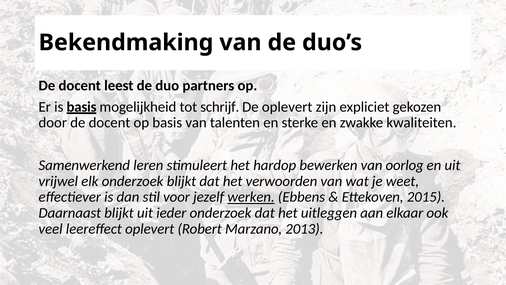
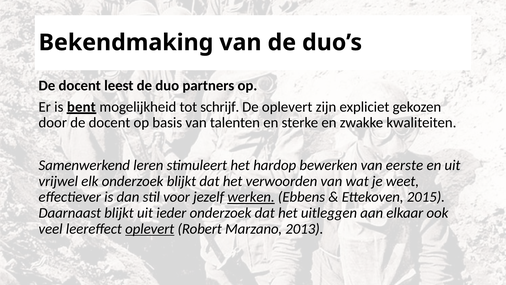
is basis: basis -> bent (81, 107)
oorlog: oorlog -> eerste (404, 165)
oplevert underline: none -> present (150, 229)
